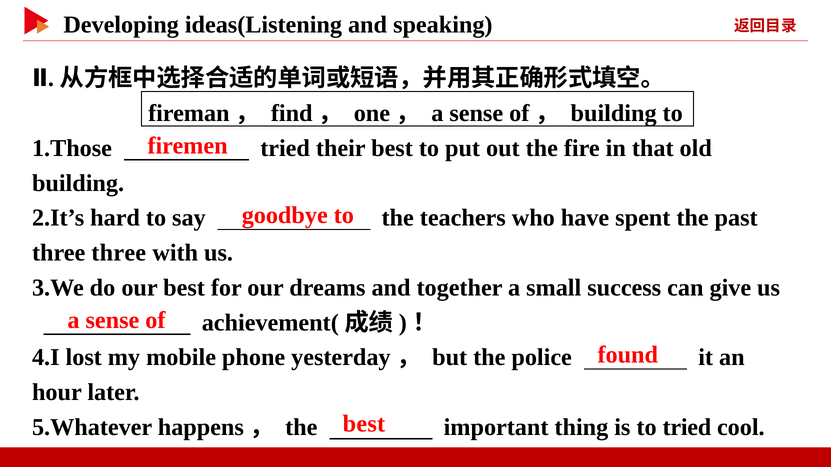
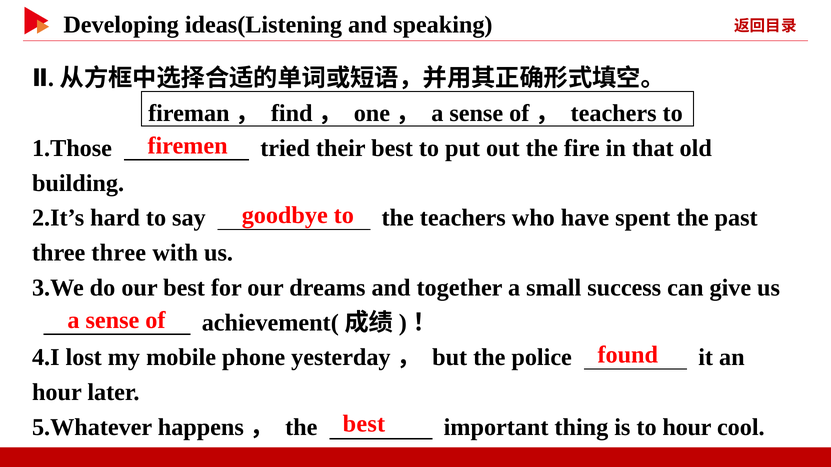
building: building -> teachers (614, 113)
to tried: tried -> hour (687, 428)
